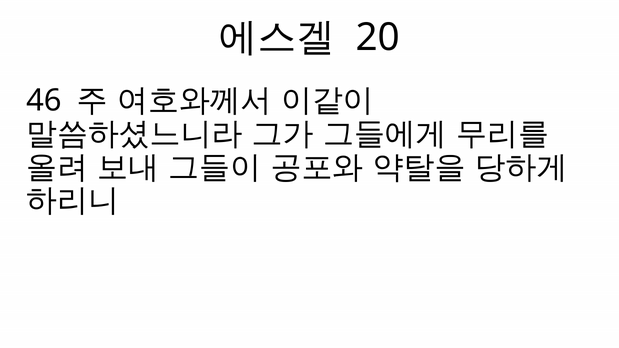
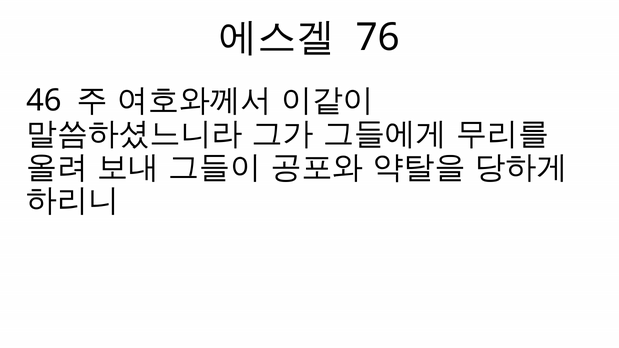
20: 20 -> 76 (378, 37)
